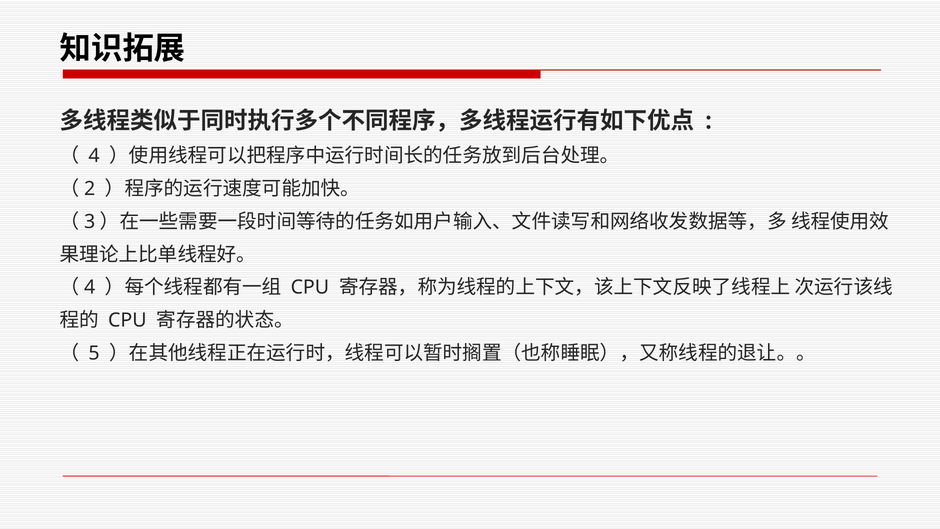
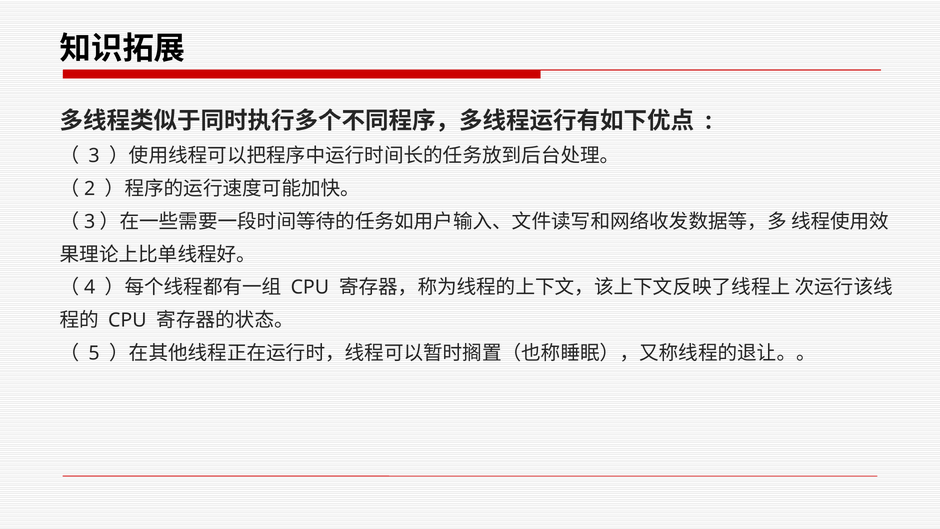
4: 4 -> 3 (94, 156)
